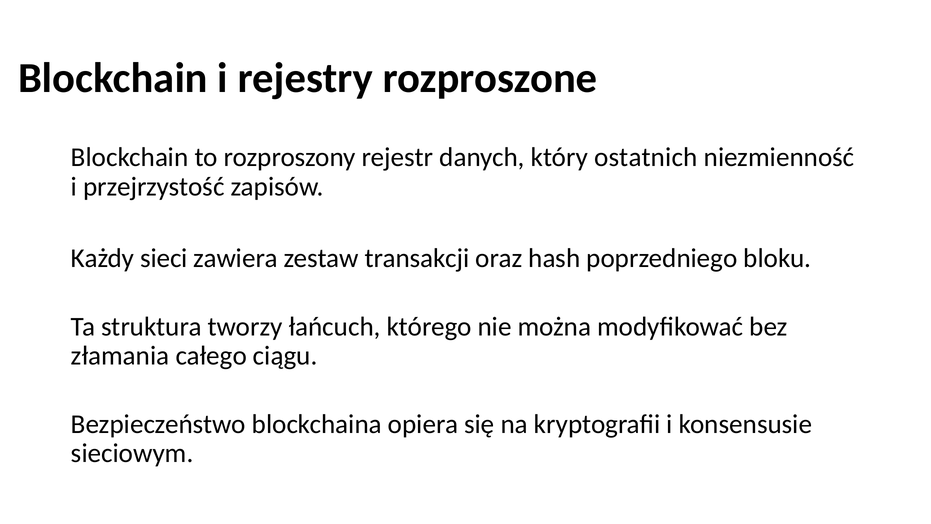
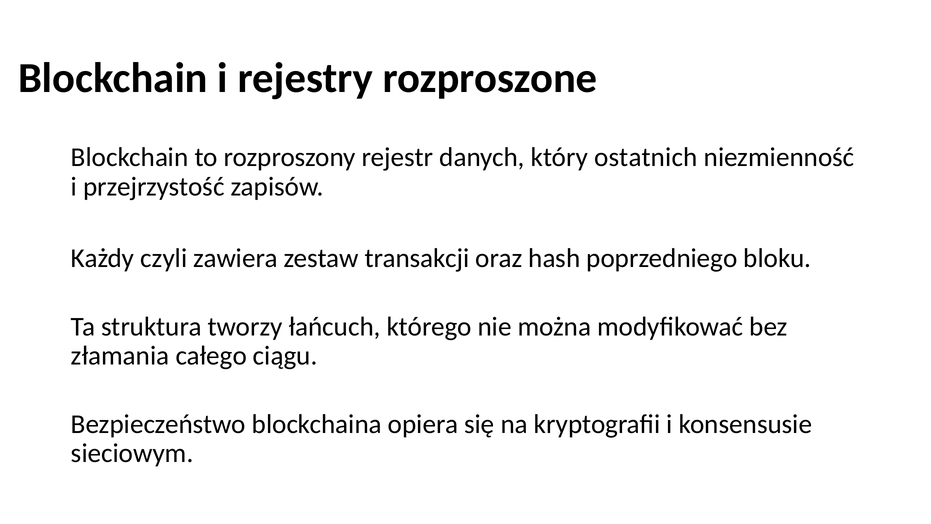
sieci: sieci -> czyli (164, 258)
